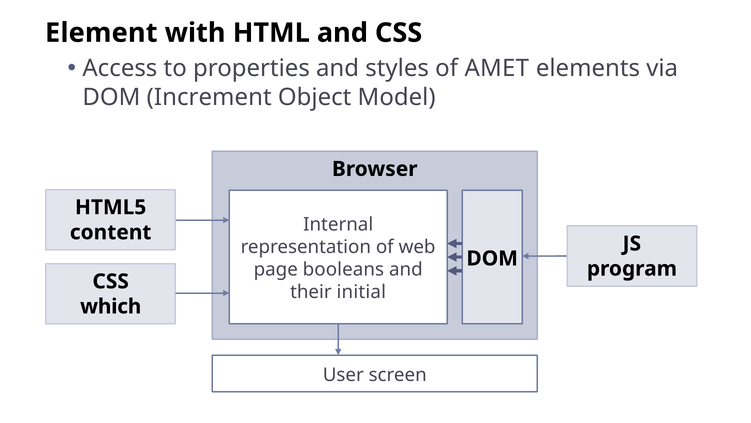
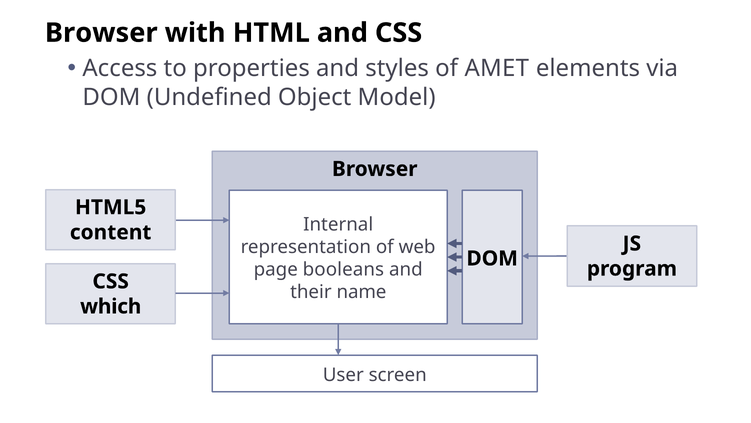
Element: Element -> Browser (101, 33)
Increment: Increment -> Undefined (209, 97)
initial: initial -> name (361, 292)
